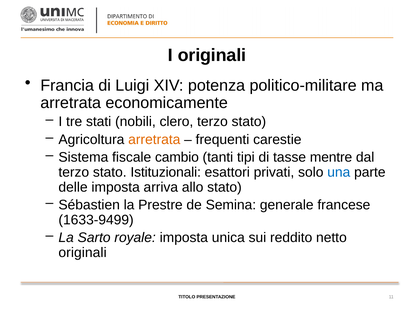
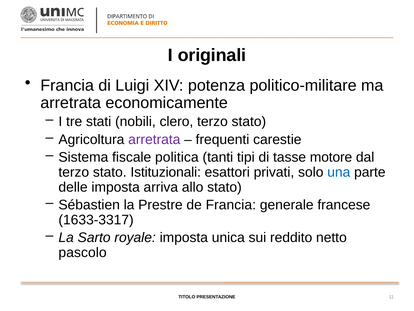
arretrata colour: orange -> purple (154, 139)
cambio: cambio -> politica (177, 157)
mentre: mentre -> motore (331, 157)
de Semina: Semina -> Francia (231, 205)
1633-9499: 1633-9499 -> 1633-3317 (96, 220)
originali: originali -> pascolo (83, 252)
